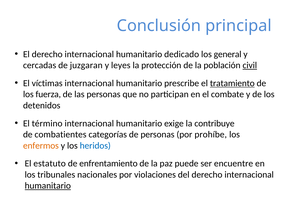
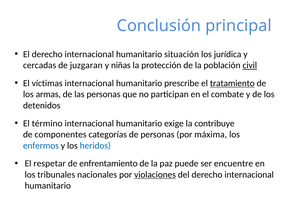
dedicado: dedicado -> situación (182, 54)
general: general -> jurídica (228, 54)
leyes: leyes -> niñas (121, 65)
fuerza: fuerza -> armas (48, 94)
combatientes: combatientes -> componentes (61, 135)
prohíbe: prohíbe -> máxima (211, 135)
enfermos colour: orange -> blue (41, 146)
estatuto: estatuto -> respetar (50, 164)
violaciones underline: none -> present (155, 175)
humanitario underline: present -> none (48, 186)
